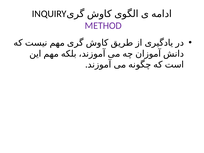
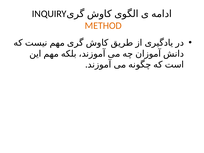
METHOD colour: purple -> orange (103, 26)
